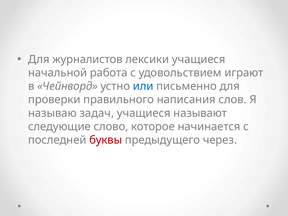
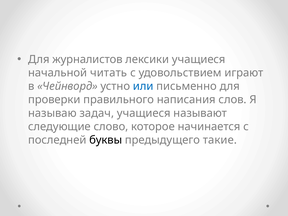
работа: работа -> читать (109, 73)
буквы colour: red -> black (106, 140)
через: через -> такие (220, 140)
